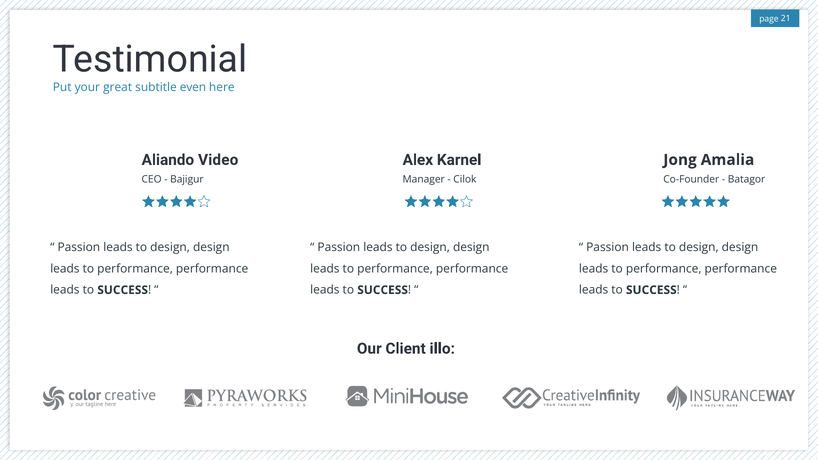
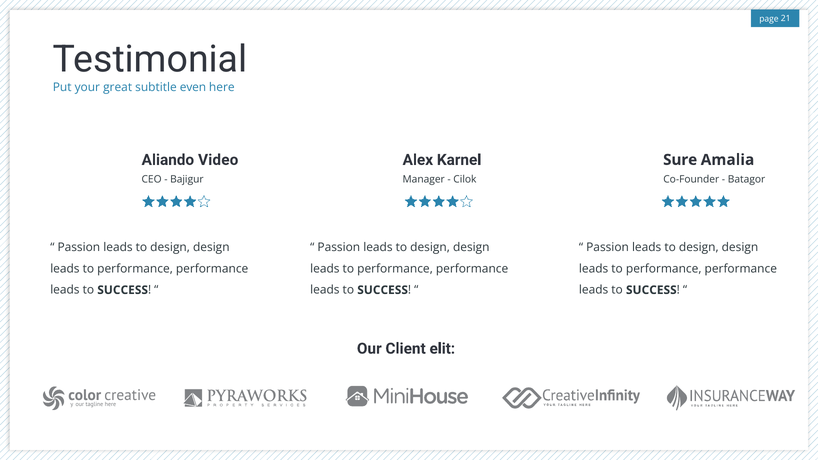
Jong: Jong -> Sure (680, 160)
illo: illo -> elit (442, 349)
